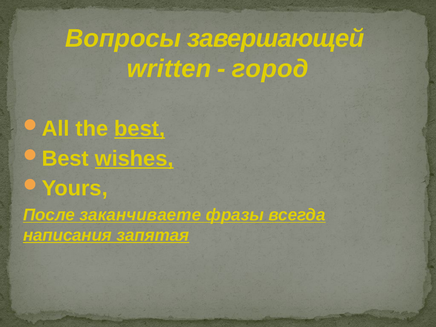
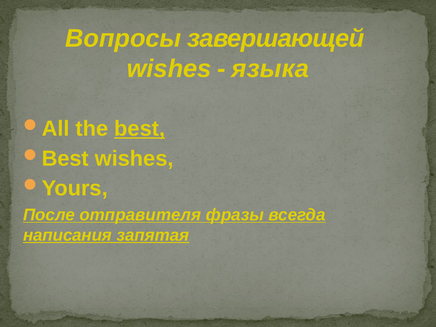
written: written -> wishes (169, 69)
город: город -> языка (270, 69)
wishes underline: present -> none (134, 159)
заканчиваете: заканчиваете -> отправителя (140, 215)
